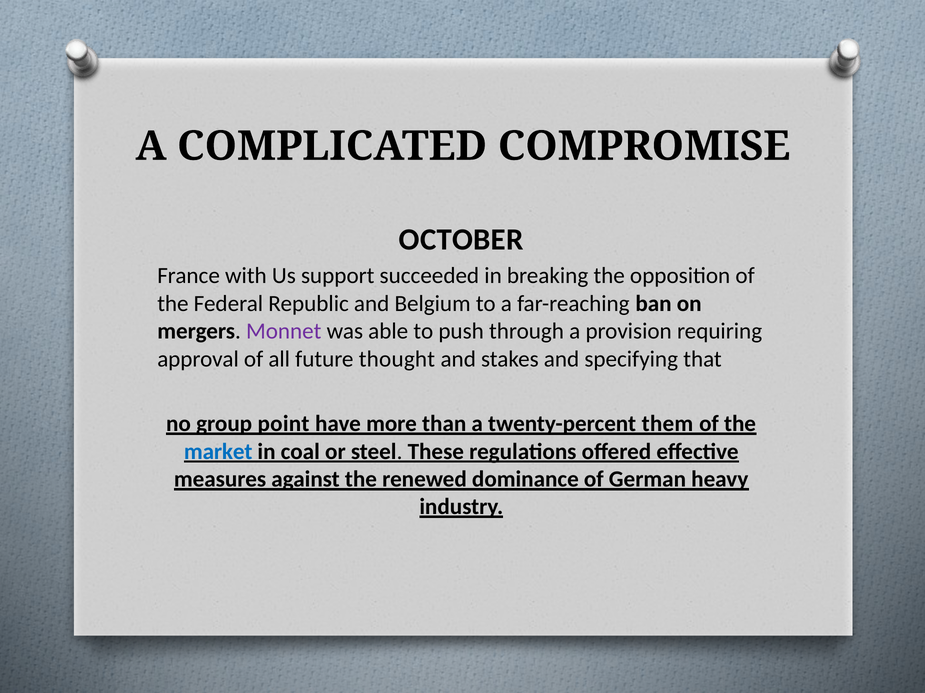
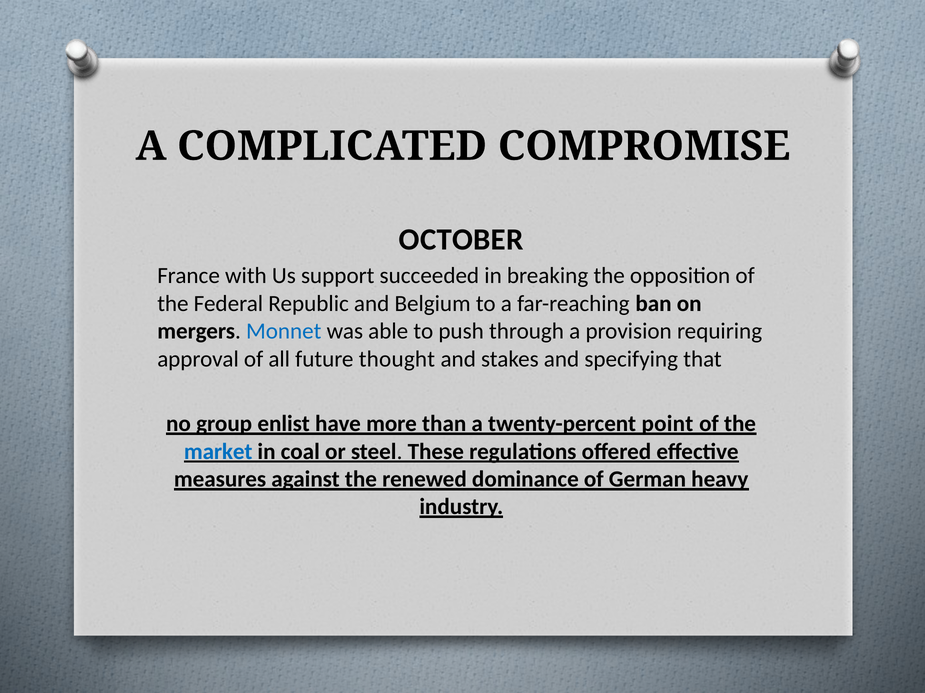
Monnet colour: purple -> blue (284, 332)
point: point -> enlist (284, 424)
them: them -> point (667, 424)
